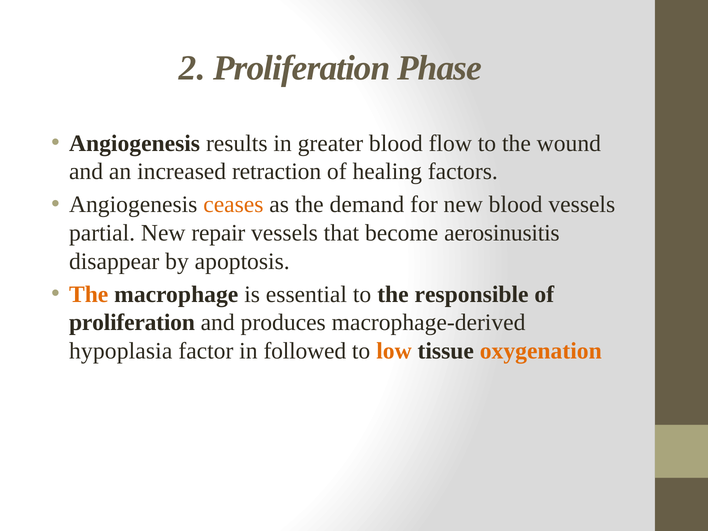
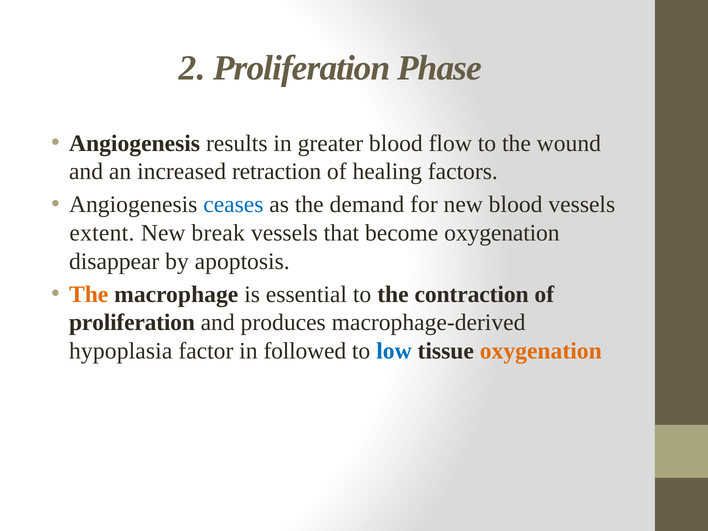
ceases colour: orange -> blue (233, 205)
partial: partial -> extent (102, 233)
repair: repair -> break (218, 233)
become aerosinusitis: aerosinusitis -> oxygenation (502, 233)
responsible: responsible -> contraction (472, 294)
low colour: orange -> blue (394, 351)
